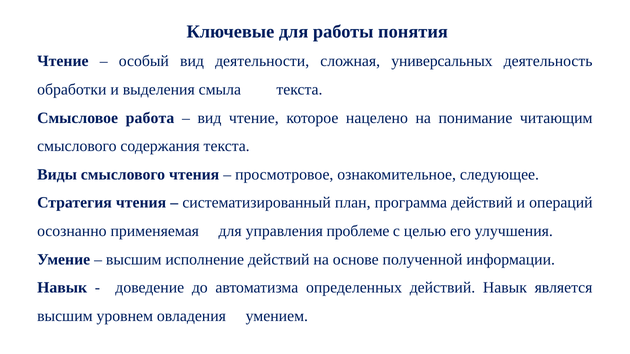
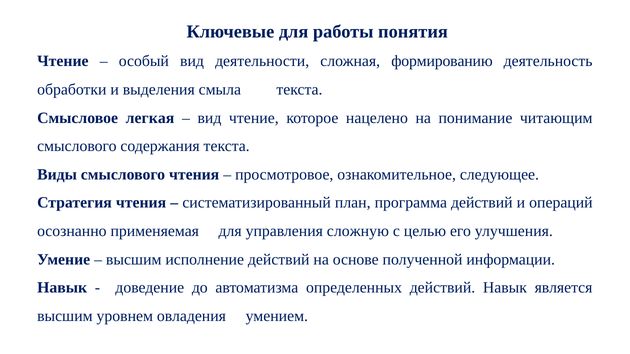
универсальных: универсальных -> формированию (442, 61)
работа: работа -> легкая (150, 118)
проблеме: проблеме -> сложную (358, 231)
